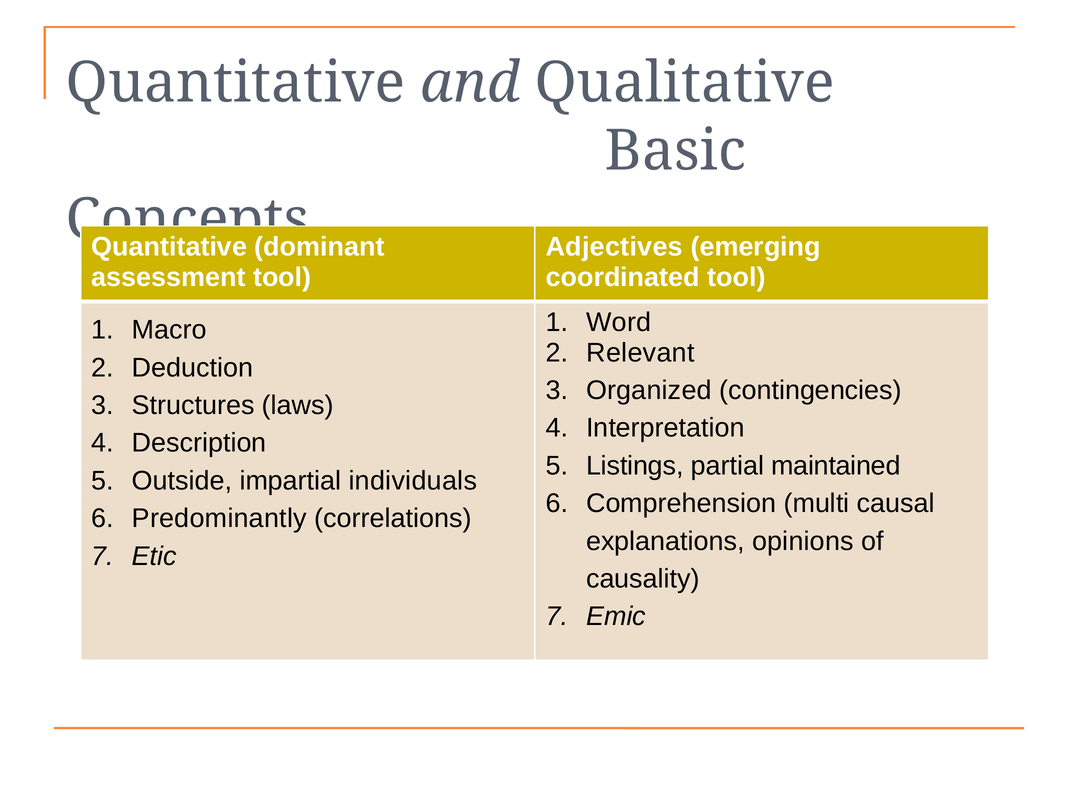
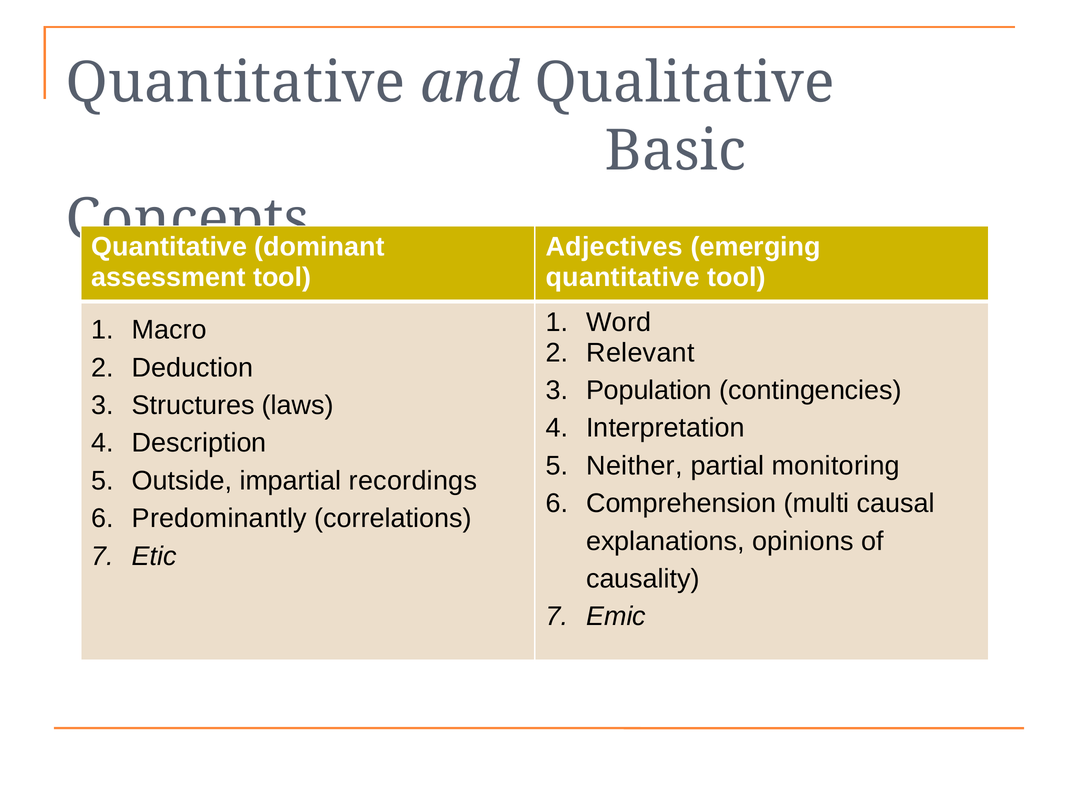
coordinated: coordinated -> quantitative (623, 277)
Organized: Organized -> Population (649, 390)
Listings: Listings -> Neither (635, 465)
maintained: maintained -> monitoring (836, 465)
individuals: individuals -> recordings (413, 480)
